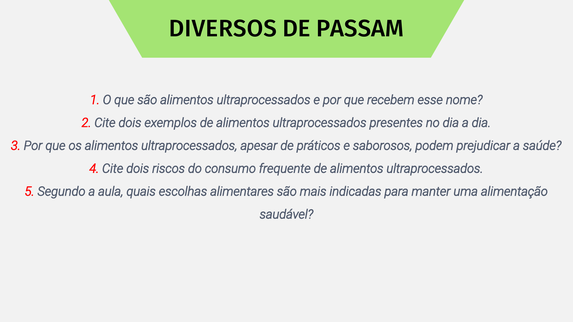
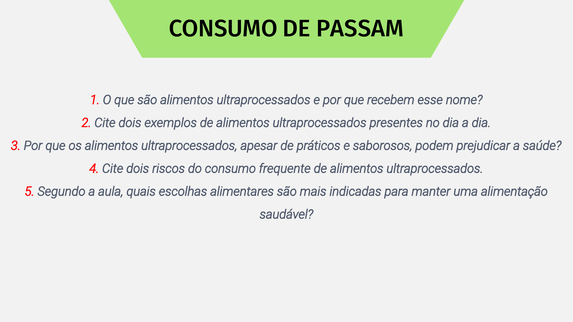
DIVERSOS: DIVERSOS -> CONSUMO (223, 29)
